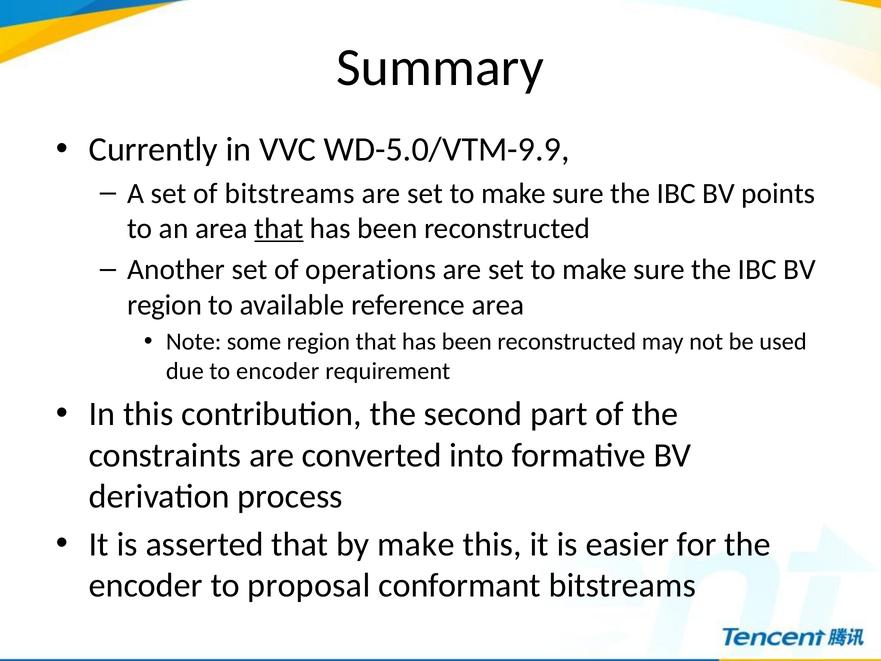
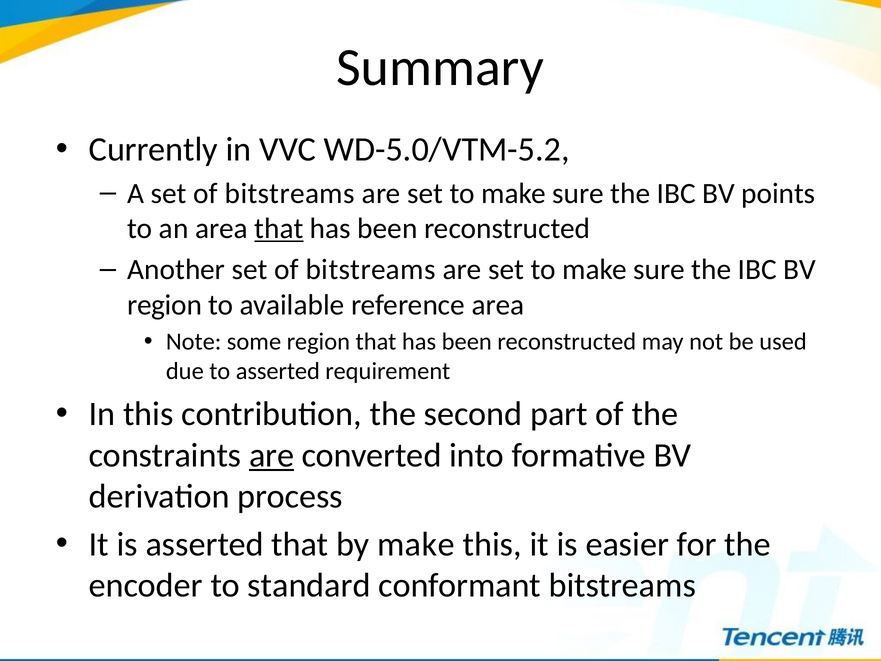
WD-5.0/VTM-9.9: WD-5.0/VTM-9.9 -> WD-5.0/VTM-5.2 (447, 150)
Another set of operations: operations -> bitstreams (371, 270)
to encoder: encoder -> asserted (278, 371)
are underline: none -> present (272, 455)
proposal: proposal -> standard (309, 585)
